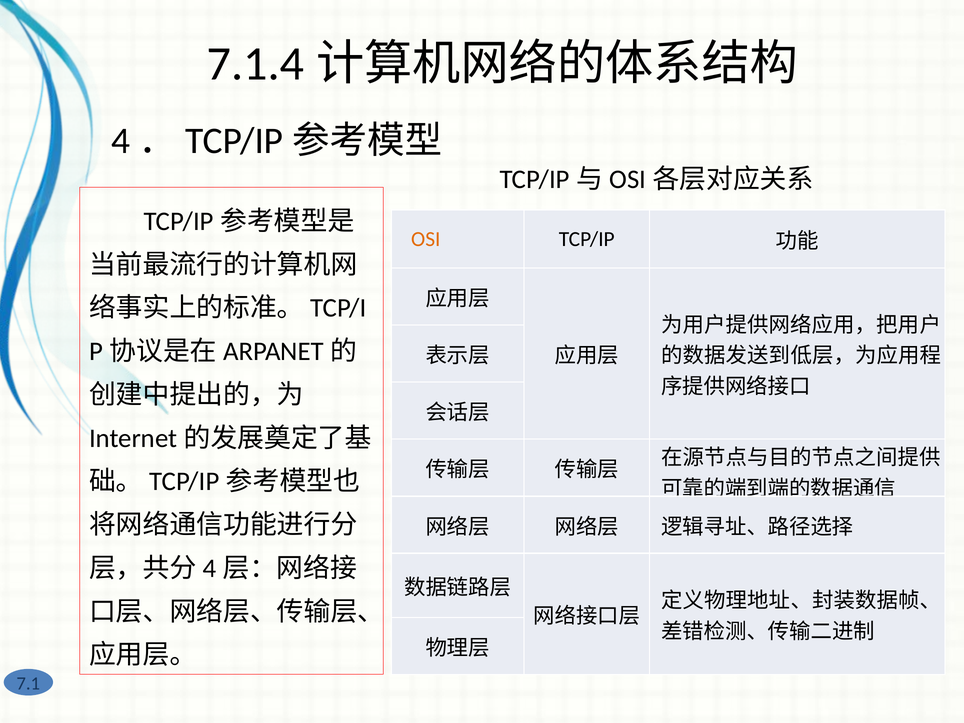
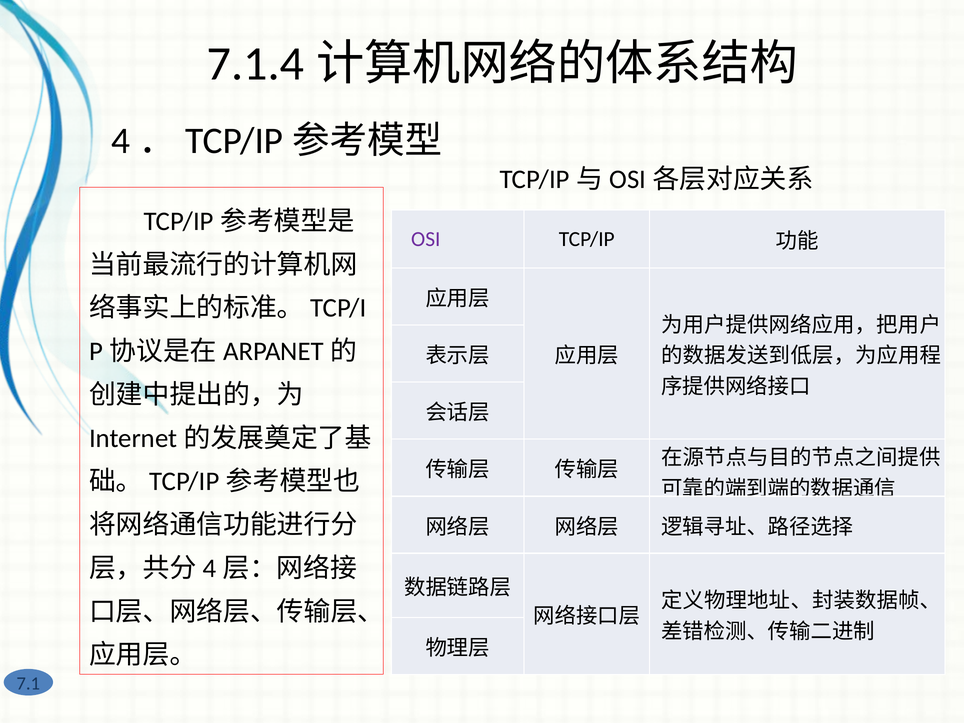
OSI colour: orange -> purple (426, 239)
